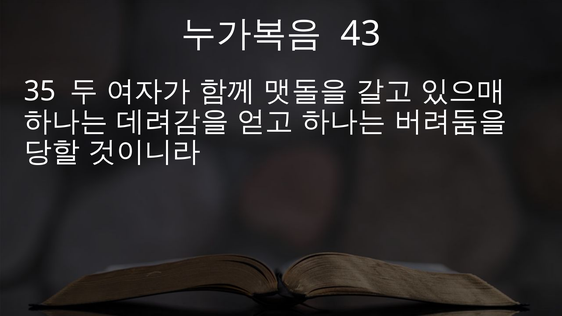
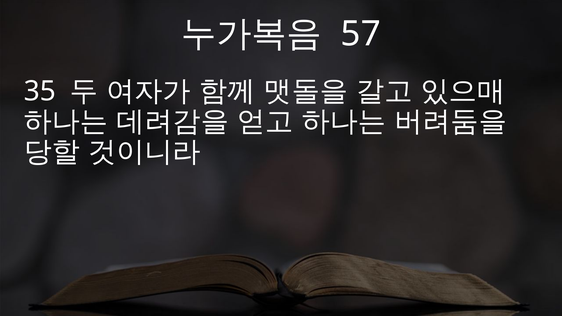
43: 43 -> 57 (361, 34)
